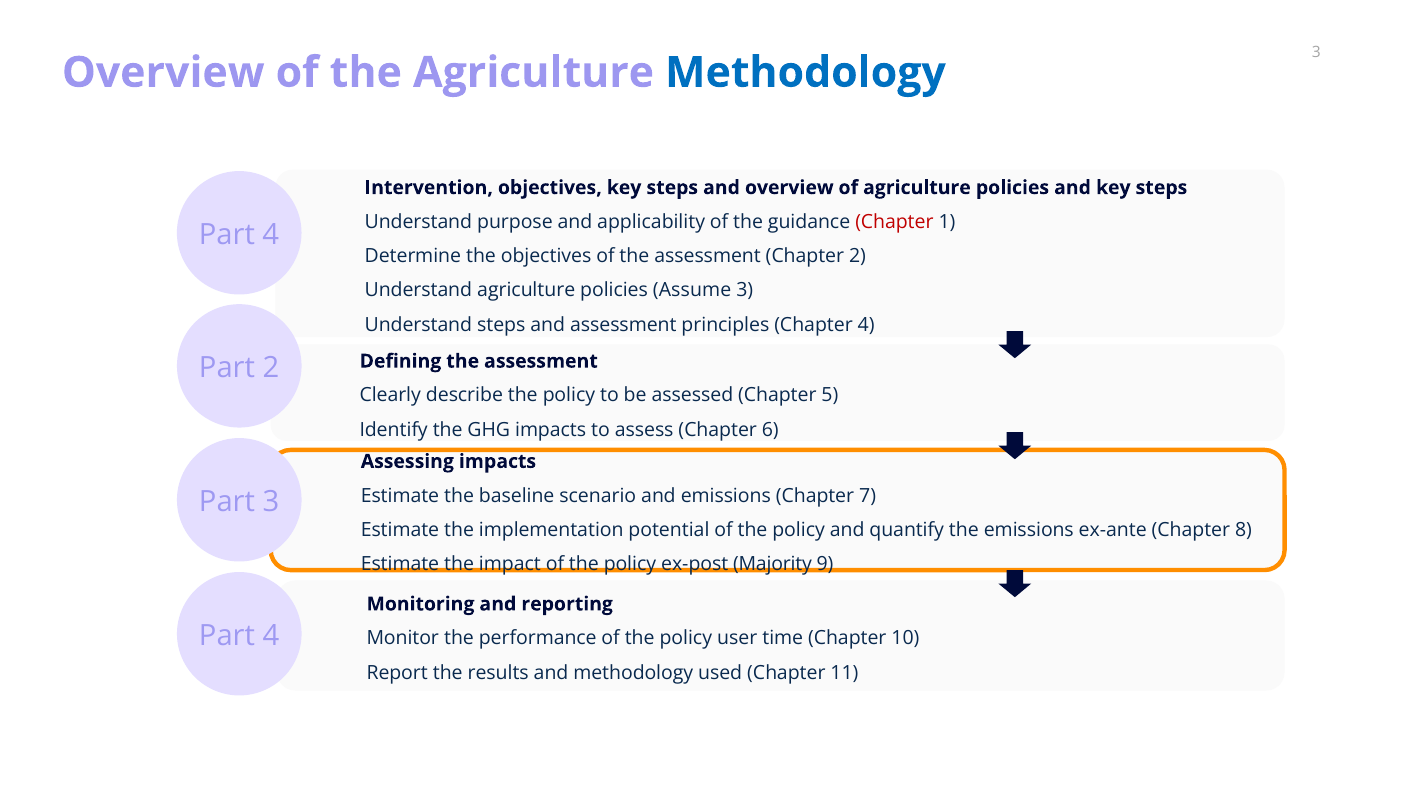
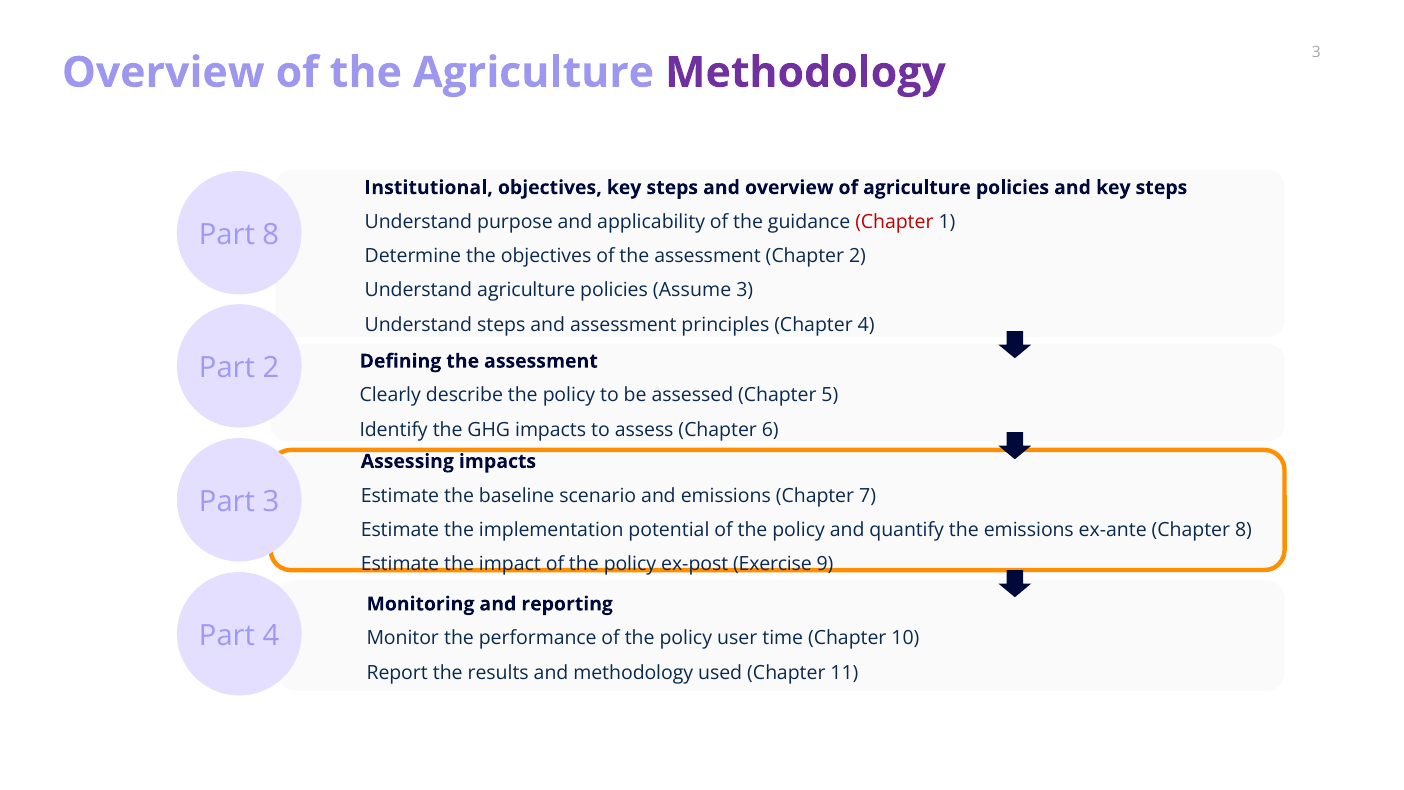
Methodology colour: blue -> purple (805, 73)
Intervention: Intervention -> Institutional (429, 188)
4: 4 -> 8 (271, 235)
Majority: Majority -> Exercise (772, 564)
